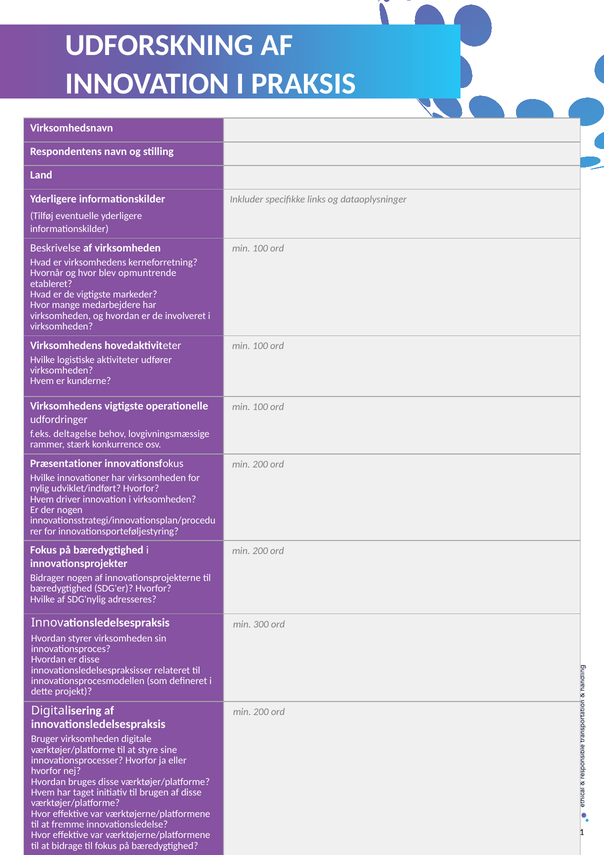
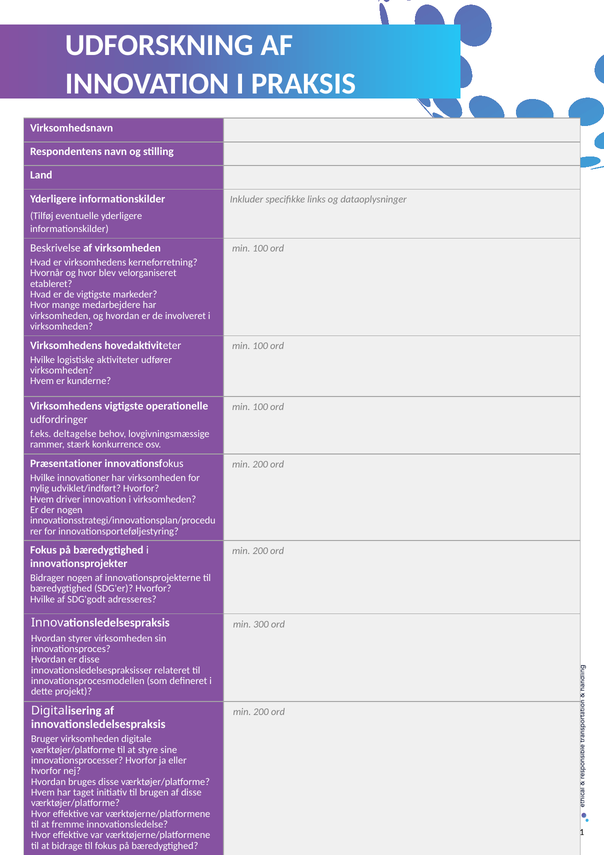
opmuntrende: opmuntrende -> velorganiseret (147, 273)
SDG'nylig: SDG'nylig -> SDG'godt (86, 599)
